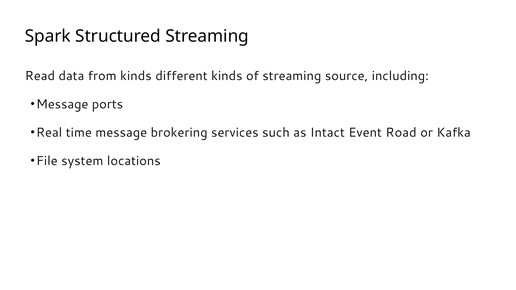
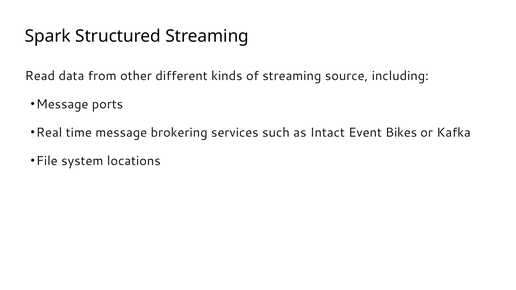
from kinds: kinds -> other (136, 76)
Road: Road -> Bikes (401, 133)
